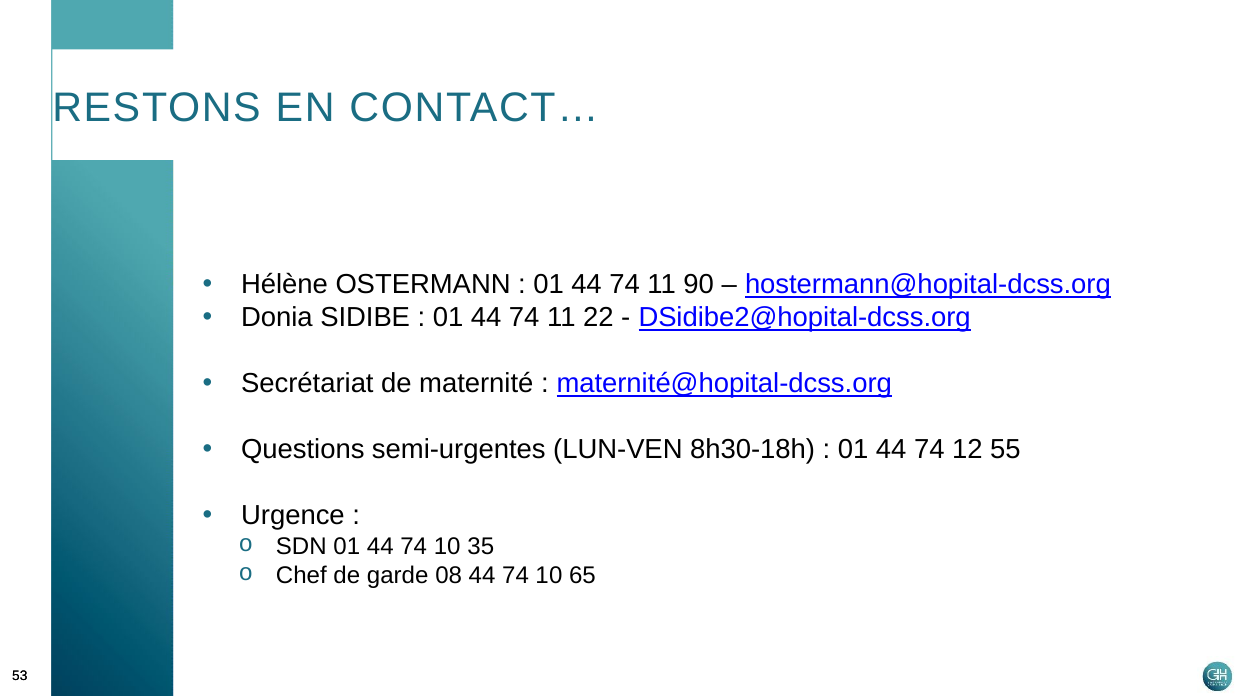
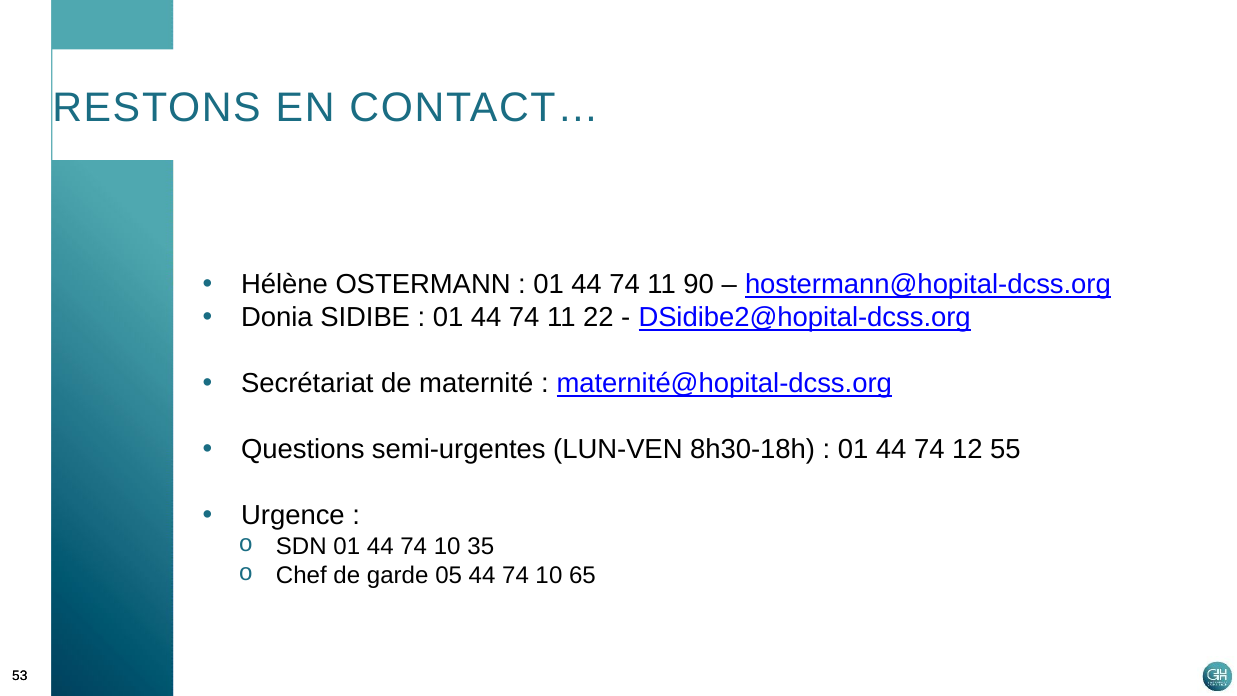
08: 08 -> 05 (449, 575)
